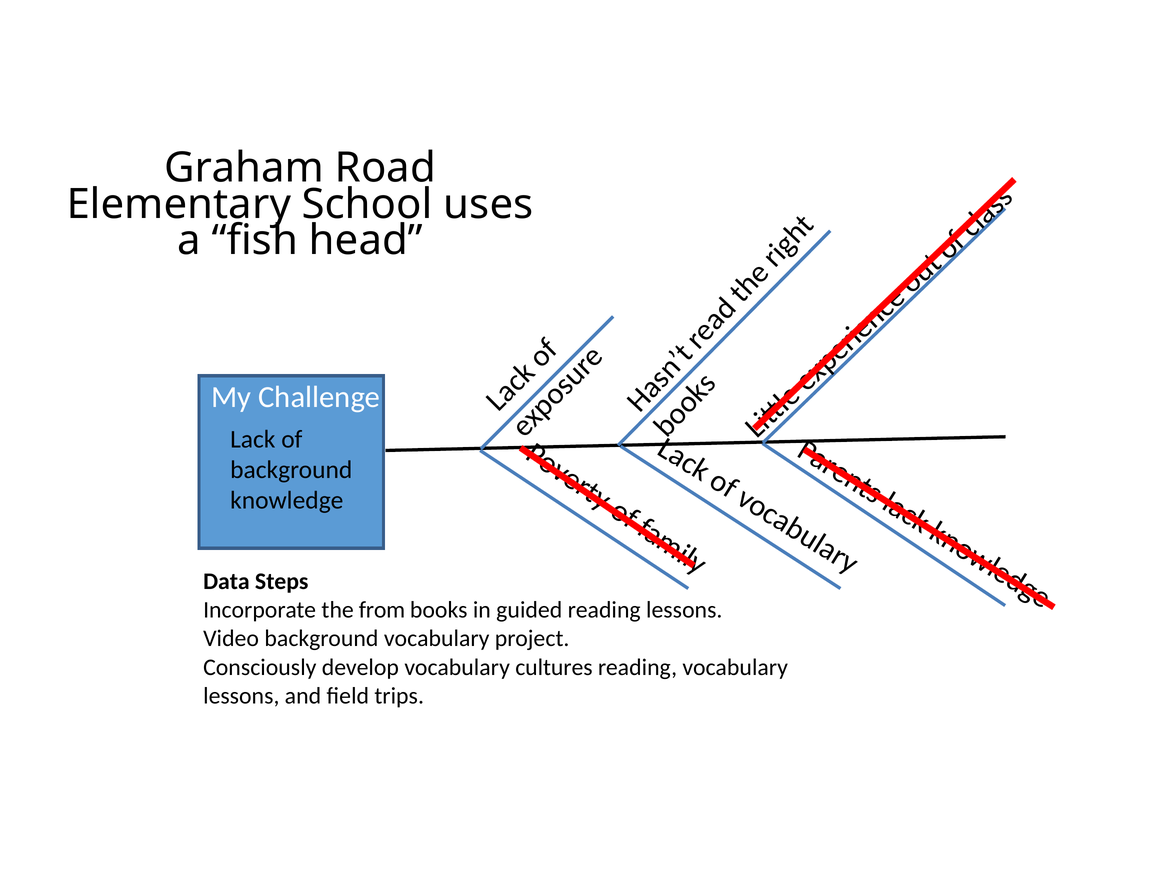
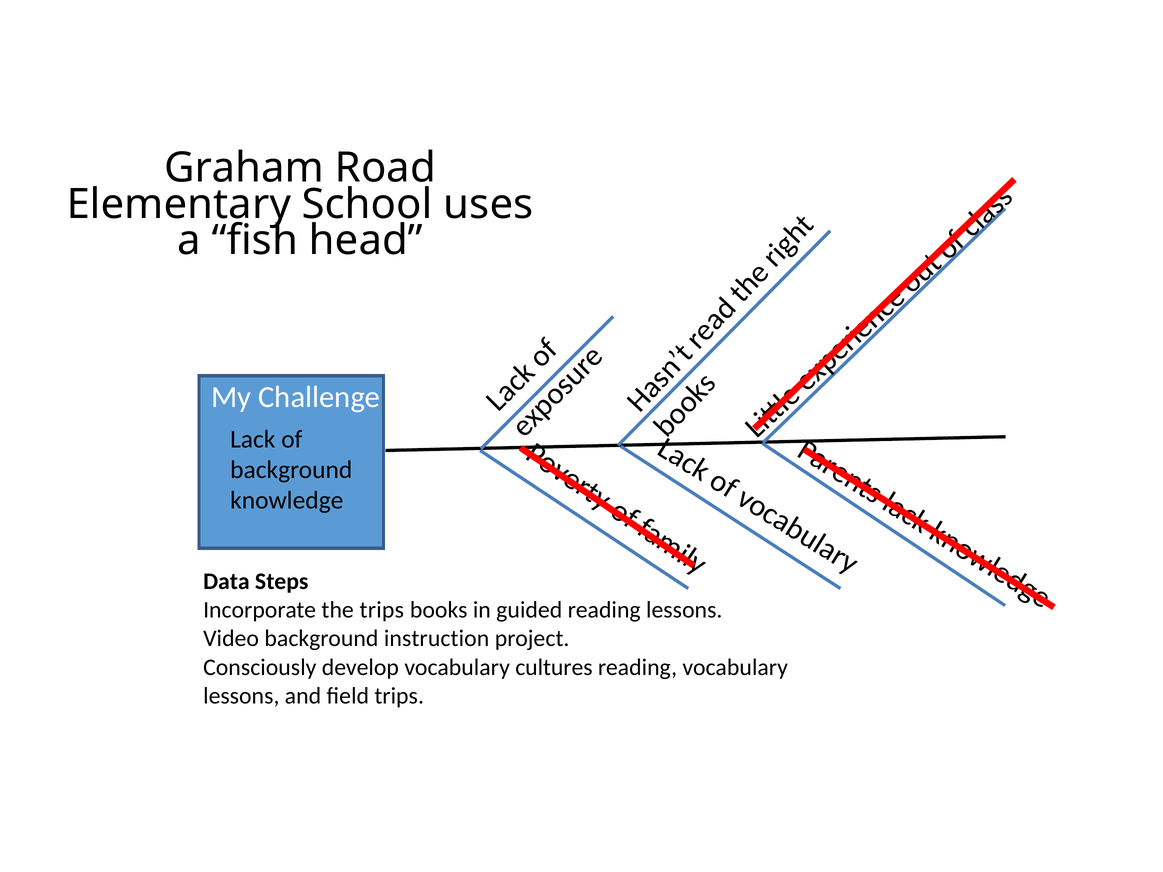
the from: from -> trips (382, 610)
background vocabulary: vocabulary -> instruction (437, 639)
